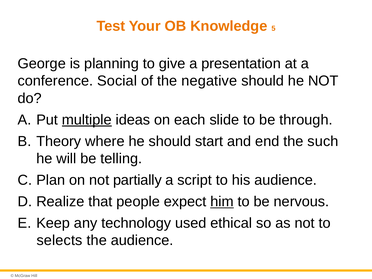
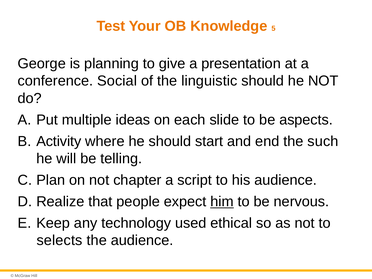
negative: negative -> linguistic (209, 81)
multiple underline: present -> none (87, 120)
through: through -> aspects (306, 120)
Theory: Theory -> Activity (59, 141)
partially: partially -> chapter (137, 180)
